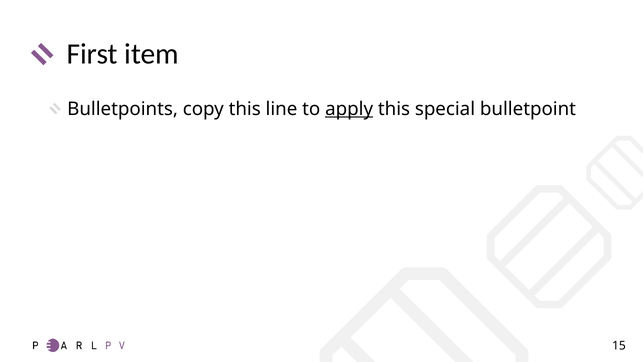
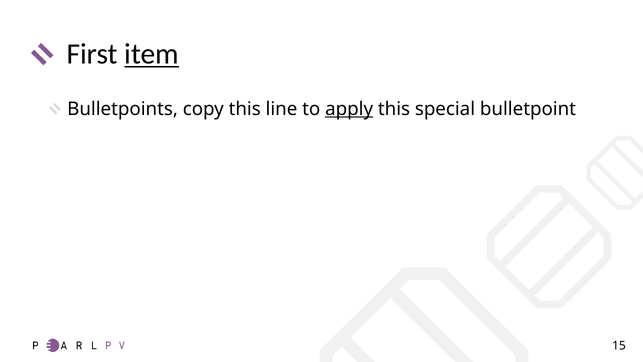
item underline: none -> present (152, 54)
